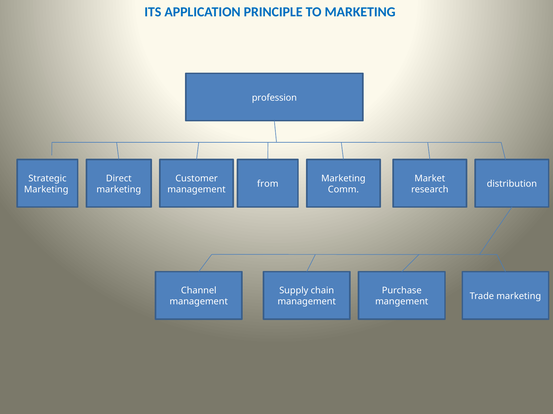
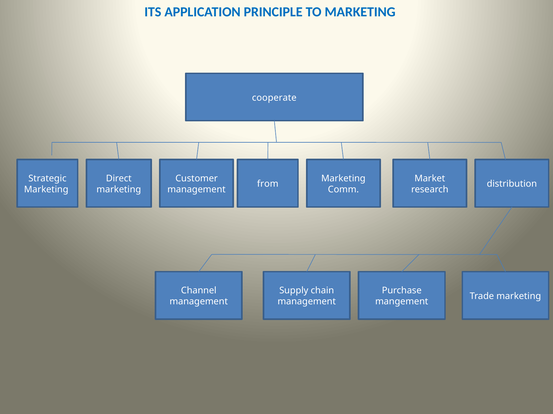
profession: profession -> cooperate (274, 98)
